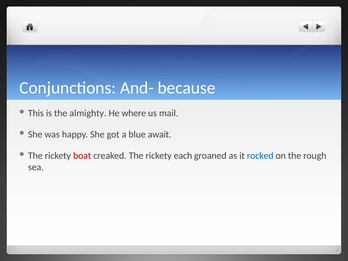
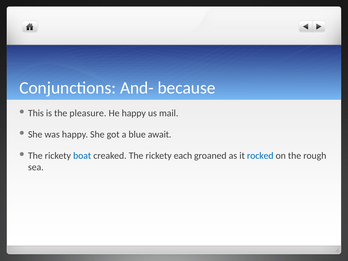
almighty: almighty -> pleasure (88, 113)
He where: where -> happy (134, 113)
boat colour: red -> blue (82, 156)
